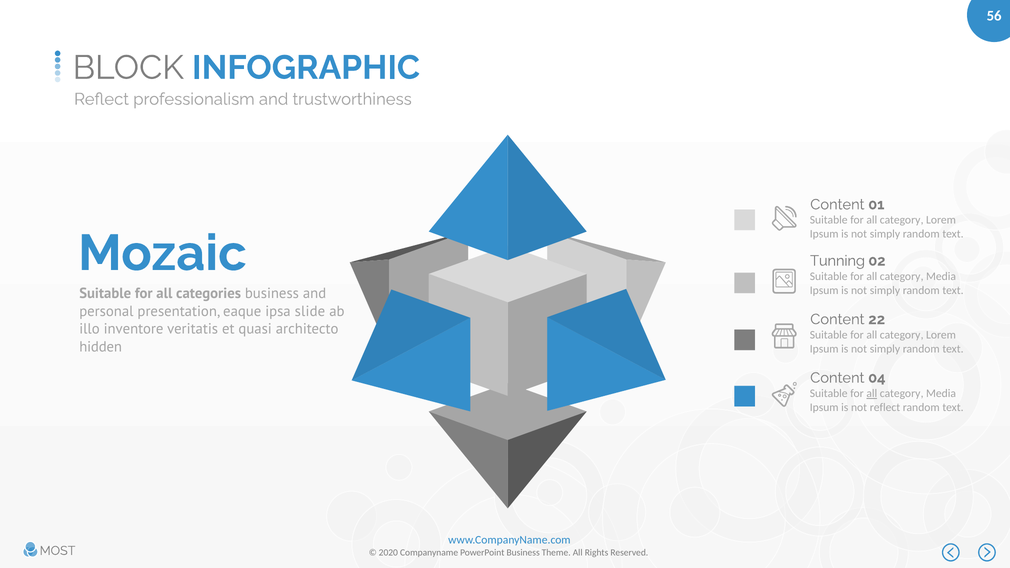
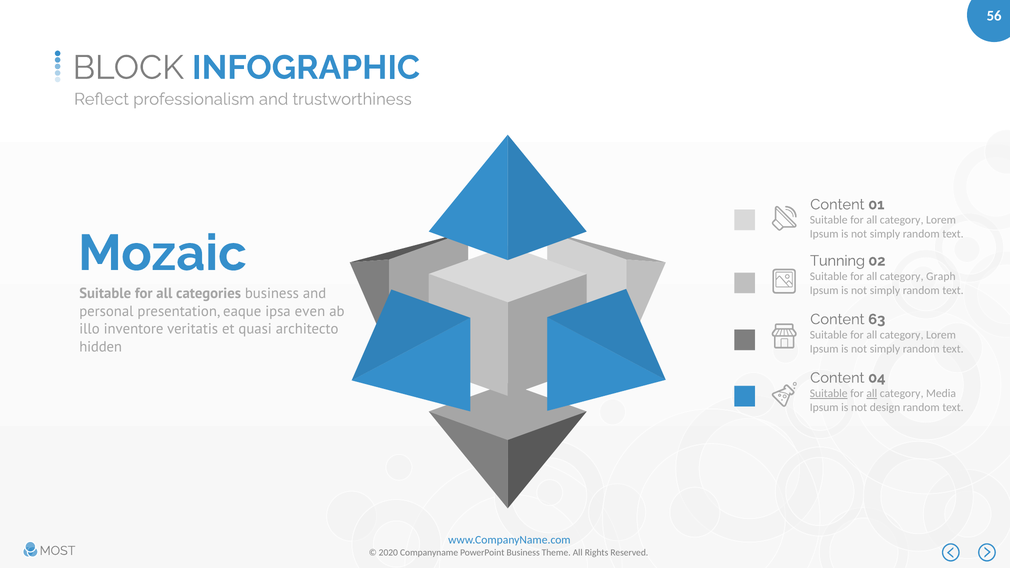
Media: Media -> Graph (941, 276)
slide: slide -> even (310, 311)
22: 22 -> 63 (877, 319)
Suitable underline: none -> present (829, 394)
not reflect: reflect -> design (885, 407)
